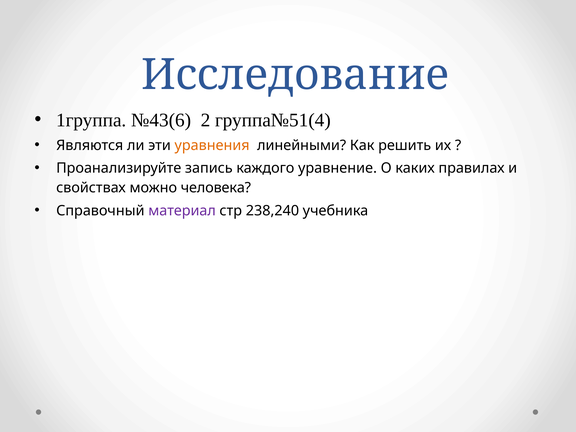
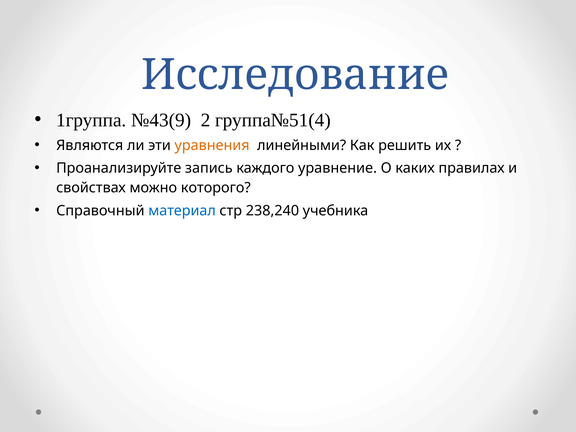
№43(6: №43(6 -> №43(9 (161, 120)
человека: человека -> которого (216, 188)
материал colour: purple -> blue (182, 211)
